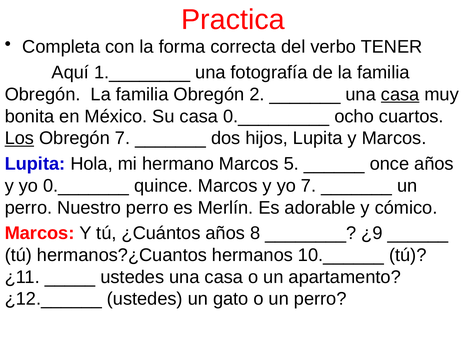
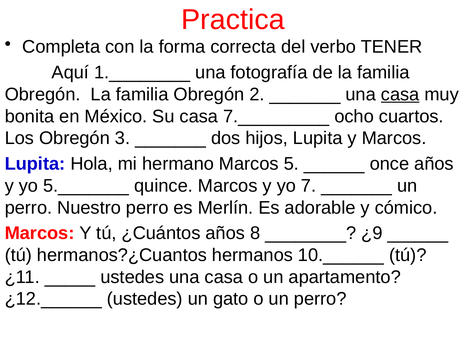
0._________: 0._________ -> 7._________ (276, 116)
Los underline: present -> none (19, 138)
Obregón 7: 7 -> 3 (122, 138)
0._______: 0._______ -> 5._______ (86, 186)
